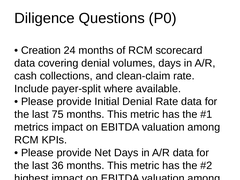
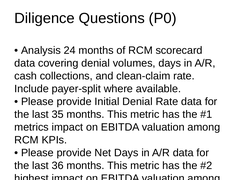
Creation: Creation -> Analysis (41, 50)
75: 75 -> 35 (58, 114)
